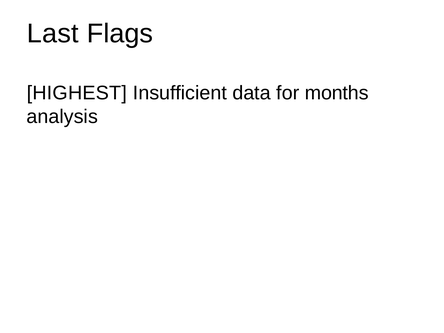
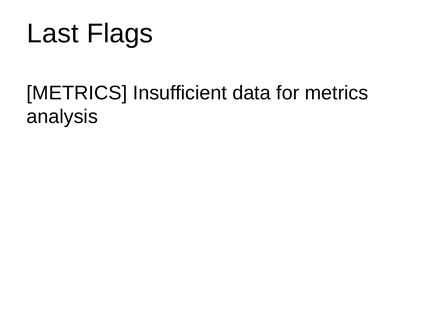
HIGHEST: HIGHEST -> METRICS (77, 93)
for months: months -> metrics (337, 93)
